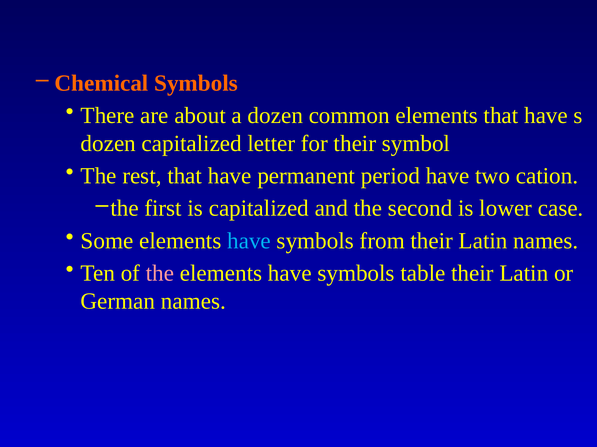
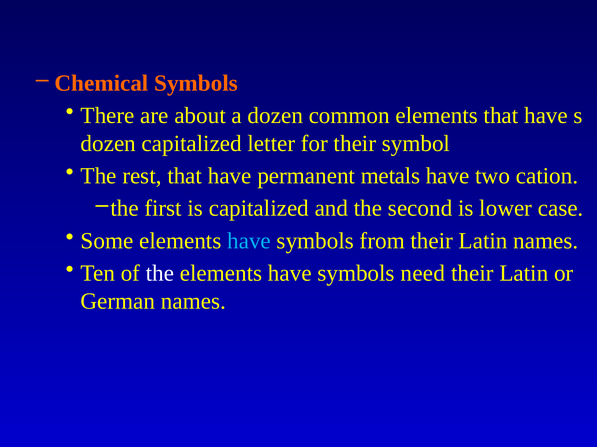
period: period -> metals (391, 176)
the colour: pink -> white (160, 274)
table: table -> need (423, 274)
